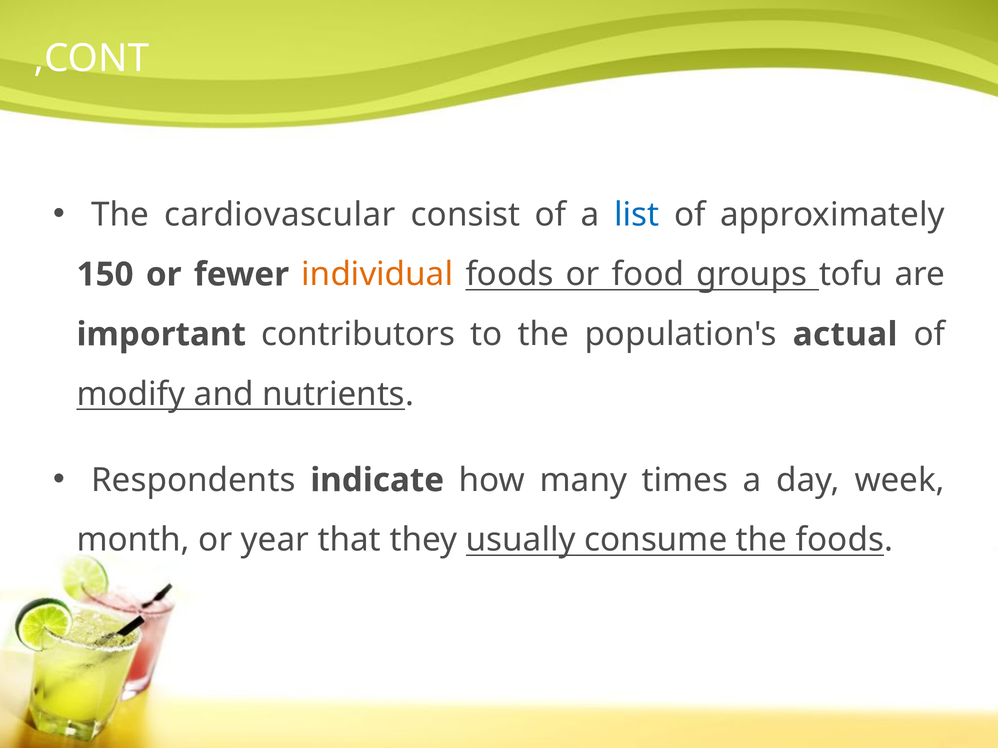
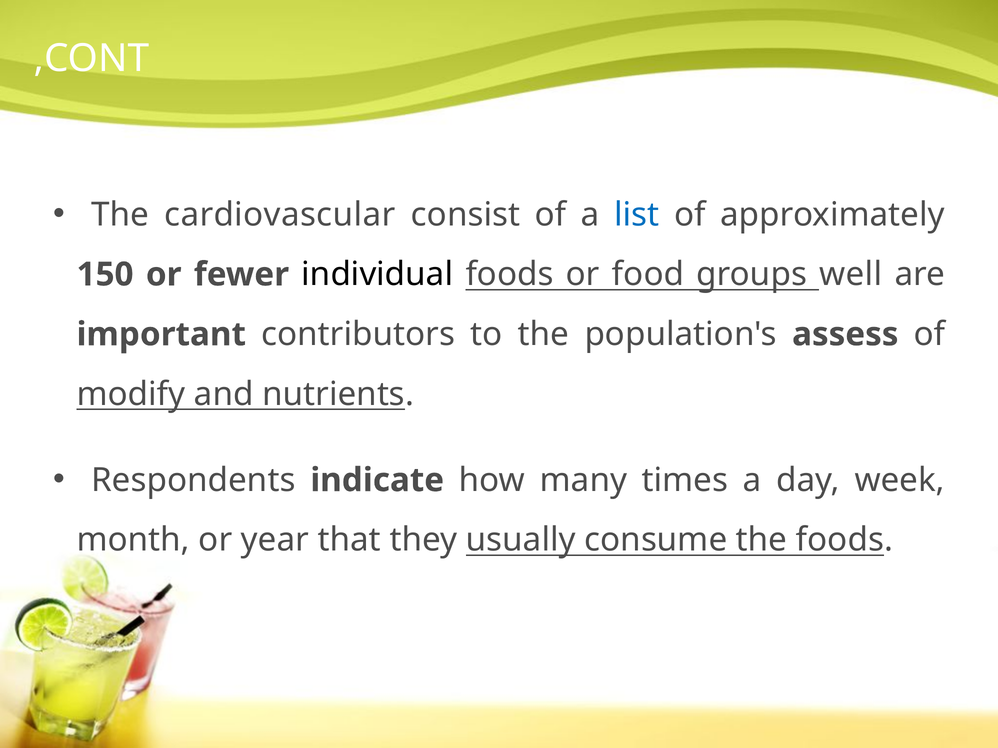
individual colour: orange -> black (377, 275)
tofu: tofu -> well (851, 275)
actual: actual -> assess (845, 335)
